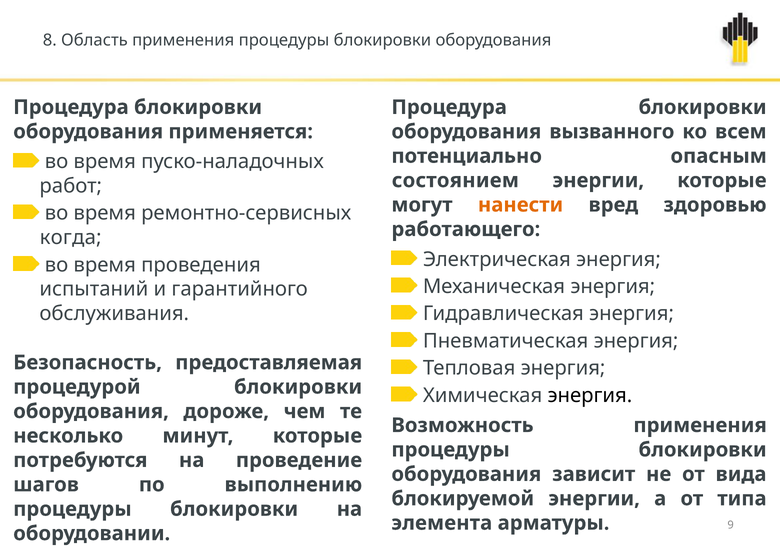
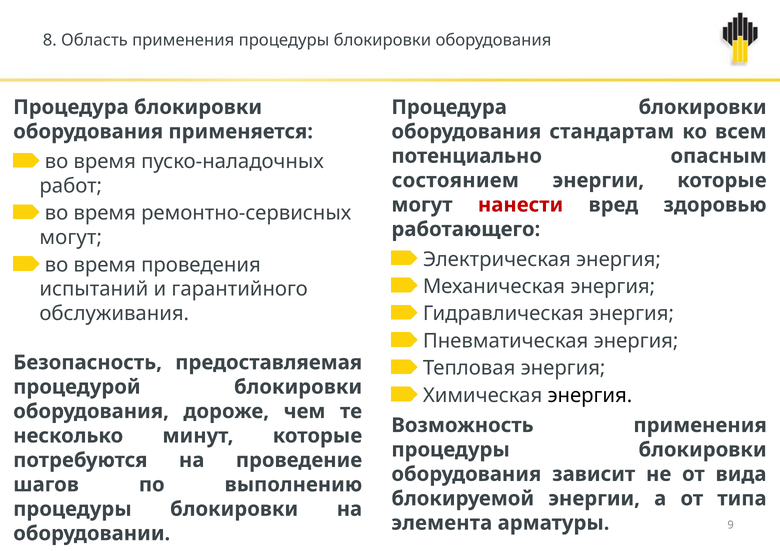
вызванного: вызванного -> стандартам (612, 132)
нанести colour: orange -> red (521, 205)
когда: когда -> могут (71, 238)
